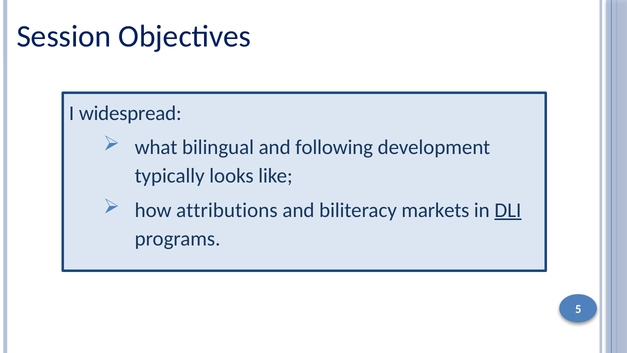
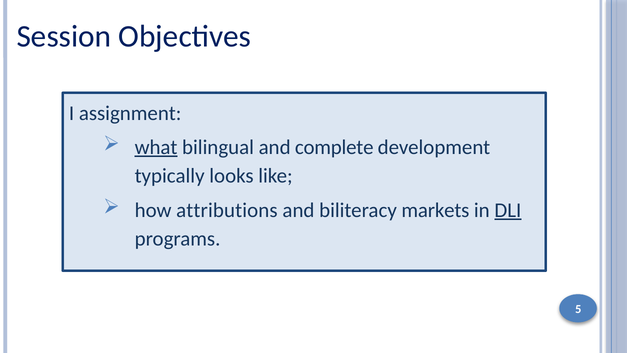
widespread: widespread -> assignment (130, 113)
what underline: none -> present (156, 147)
following: following -> complete (334, 147)
